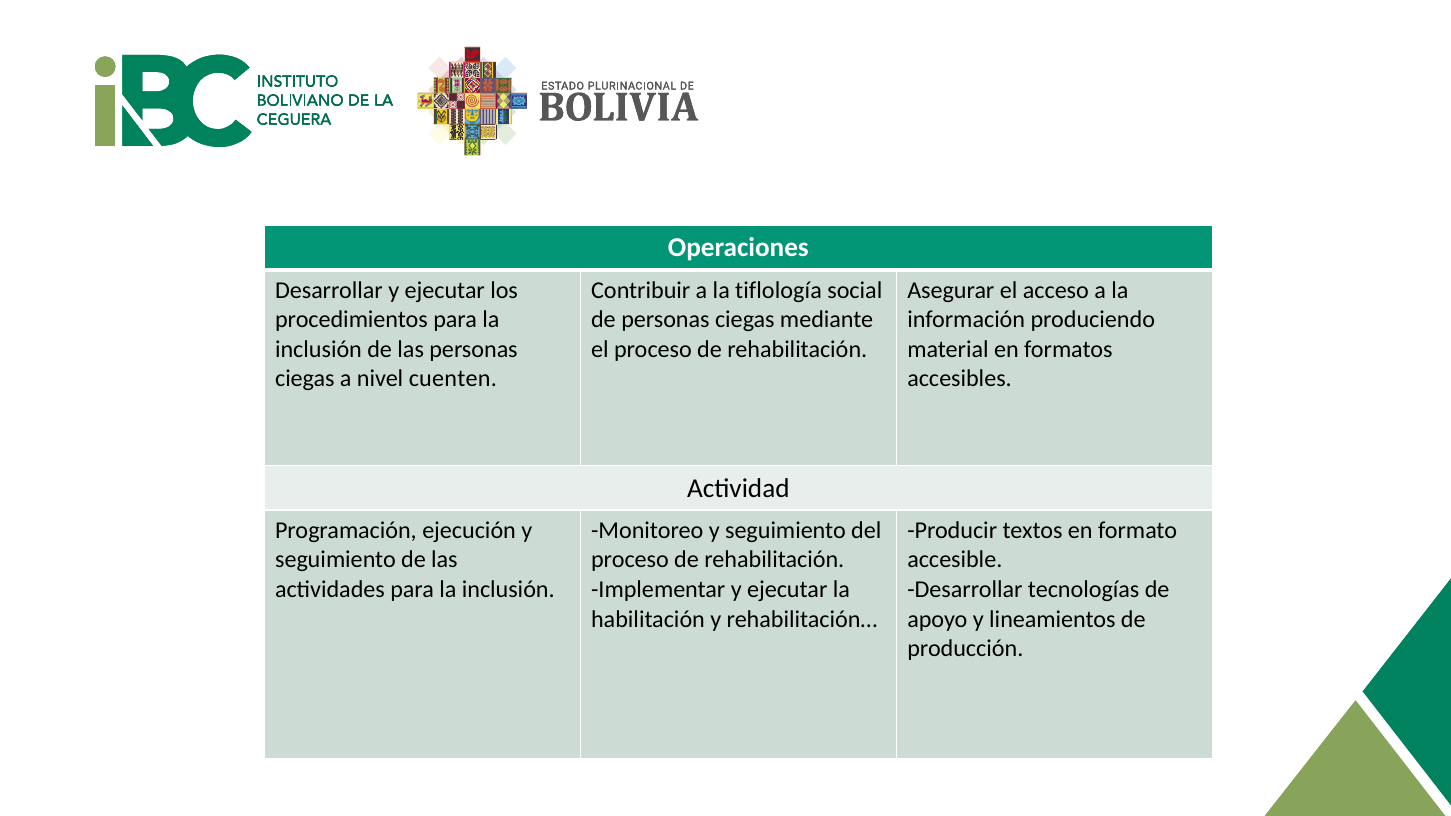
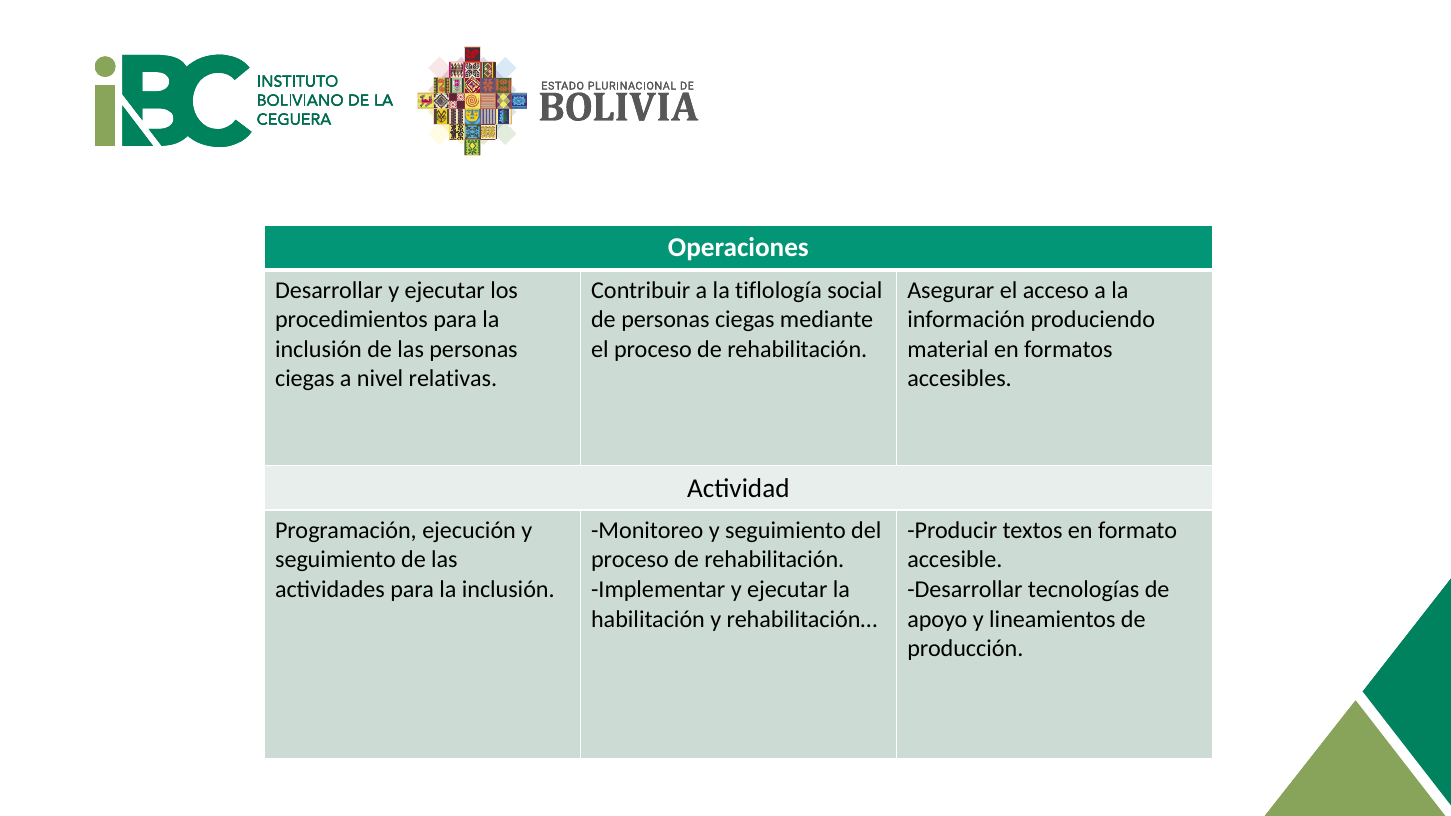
cuenten: cuenten -> relativas (453, 379)
